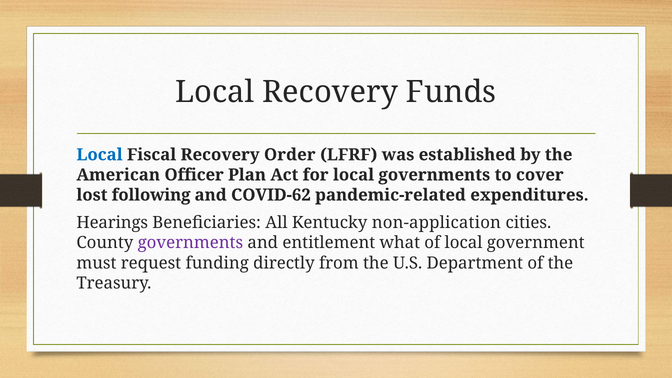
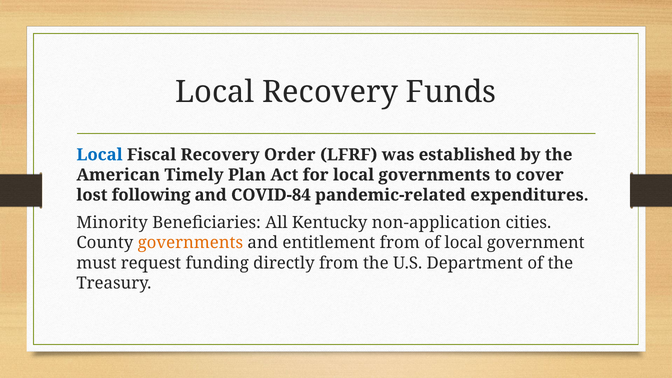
Officer: Officer -> Timely (194, 175)
COVID-62: COVID-62 -> COVID-84 (271, 195)
Hearings: Hearings -> Minority (112, 223)
governments colour: purple -> orange (190, 243)
entitlement what: what -> from (400, 243)
